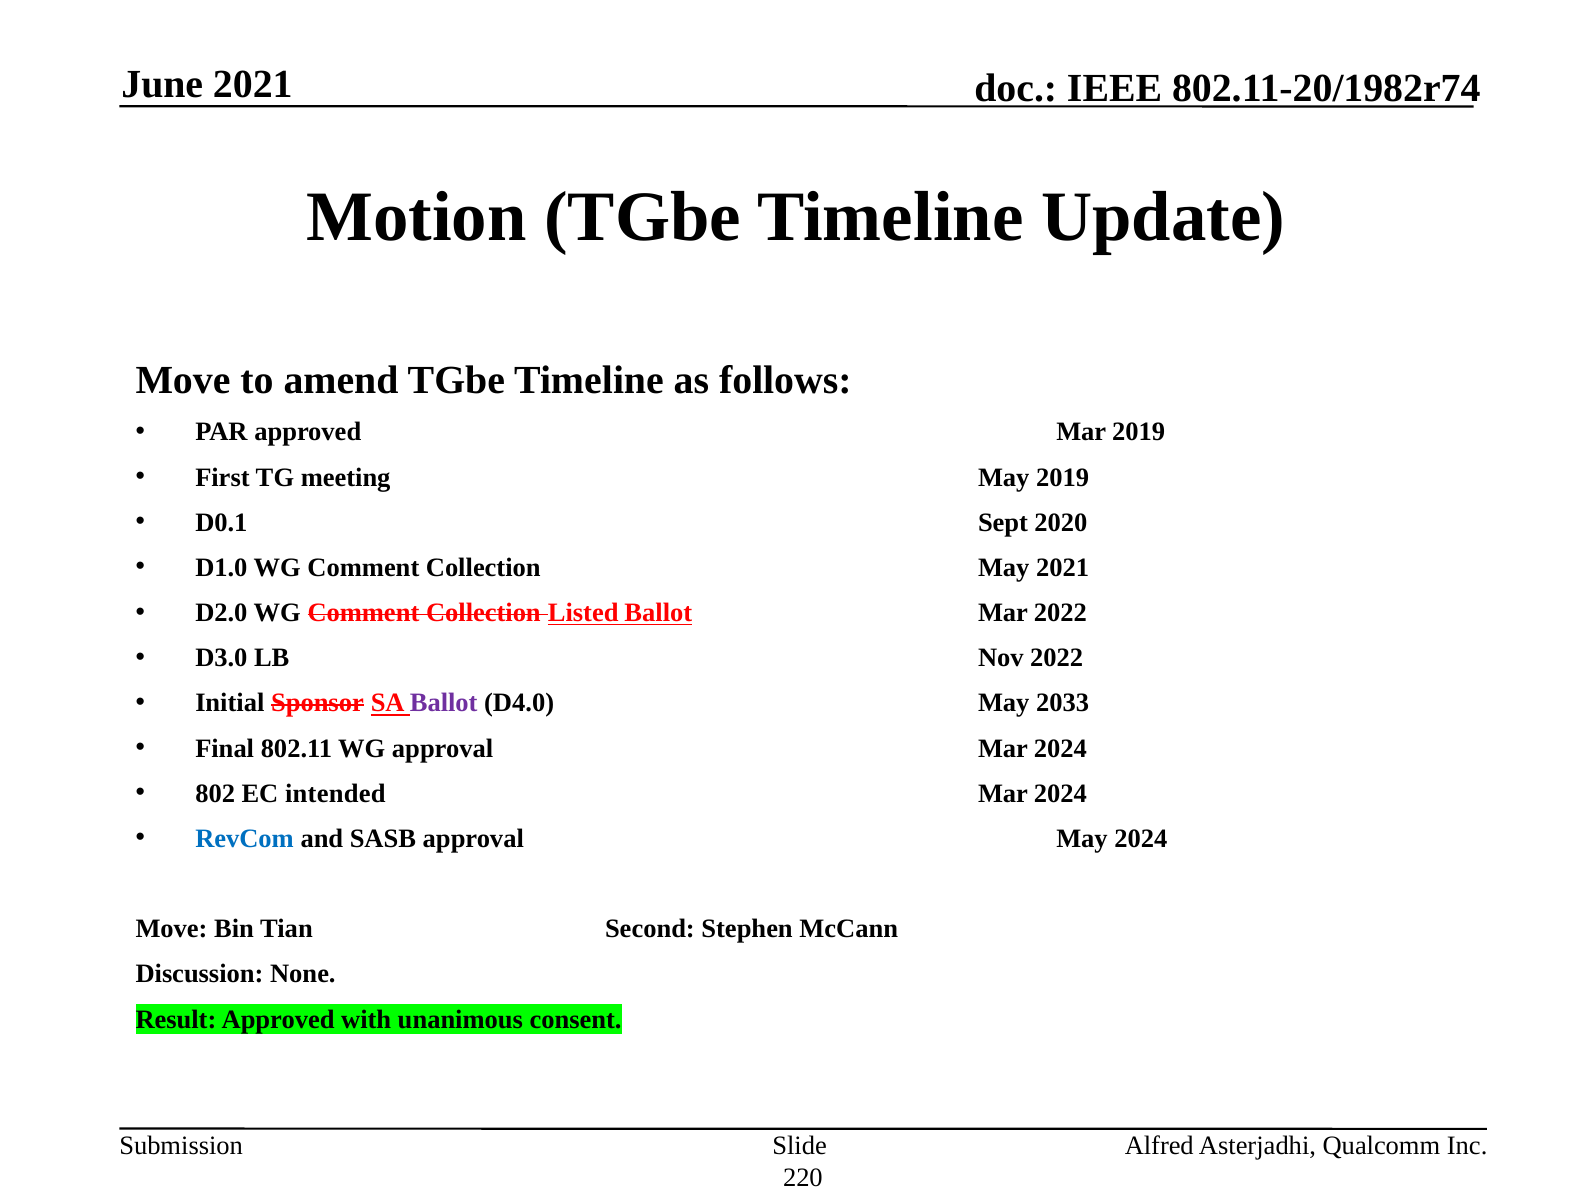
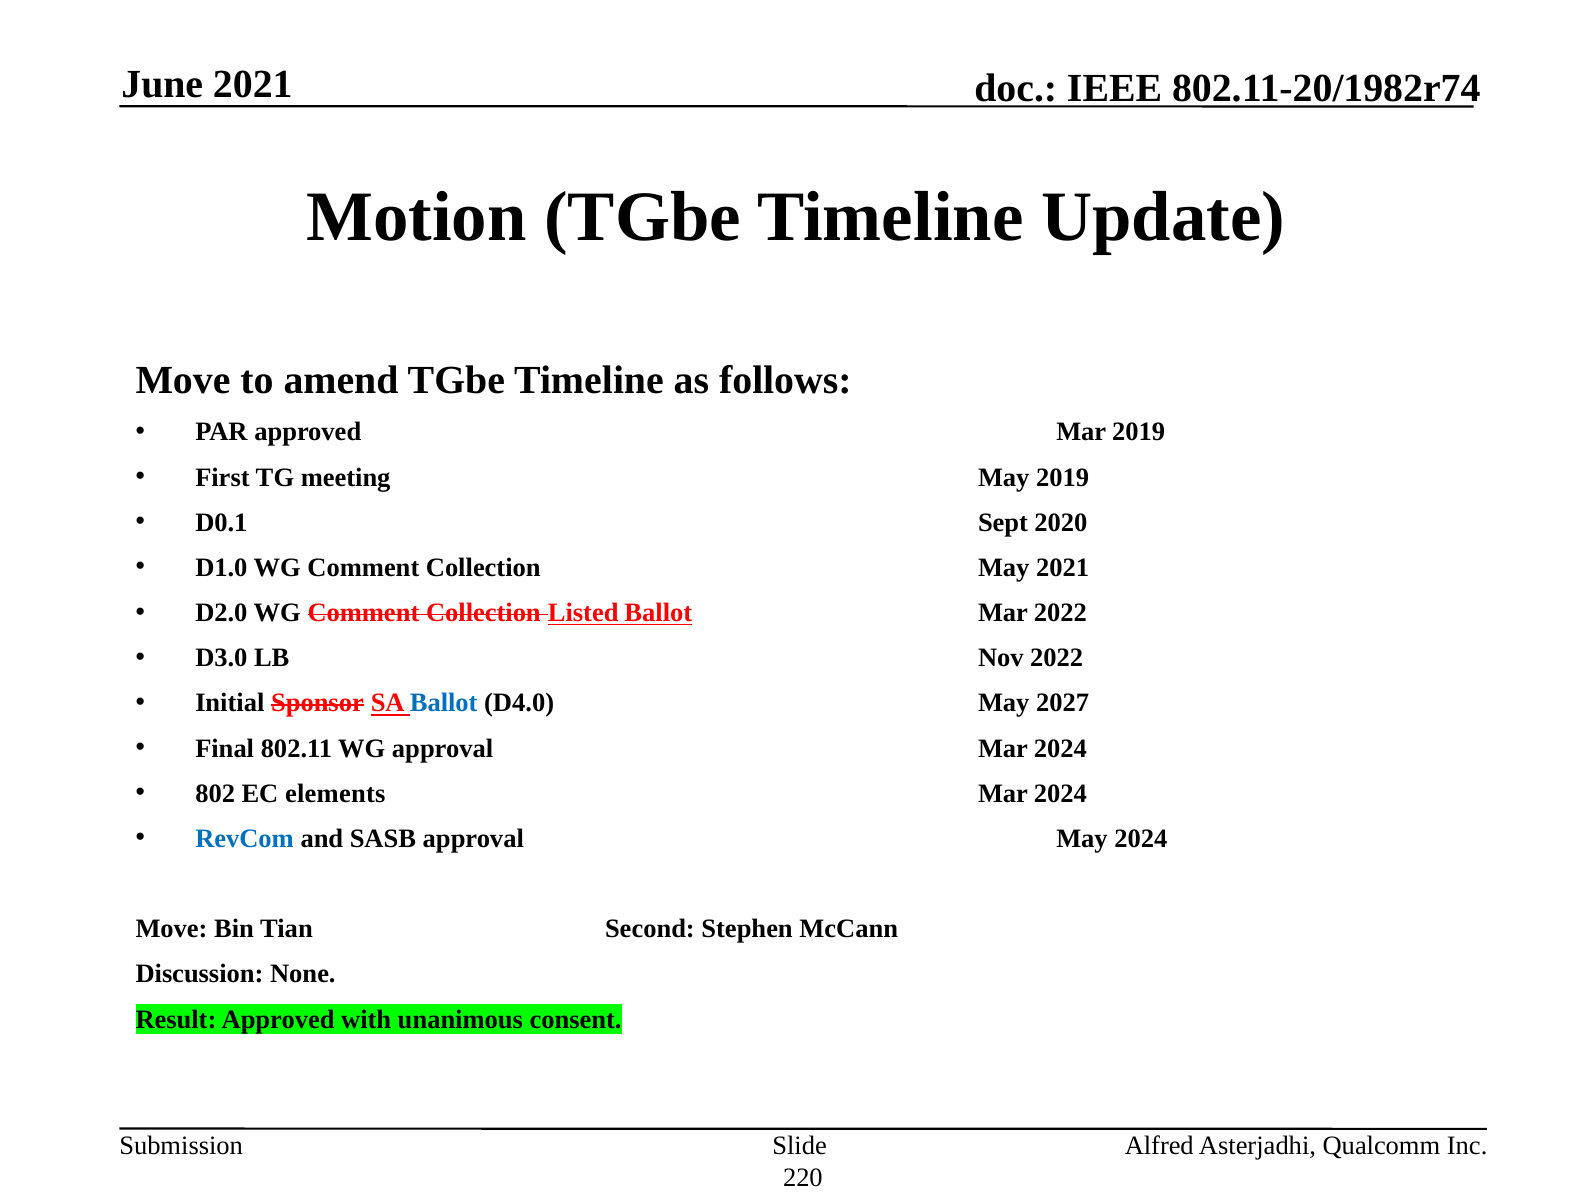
Ballot colour: purple -> blue (444, 703)
2033: 2033 -> 2027 (1063, 703)
intended: intended -> elements (335, 793)
